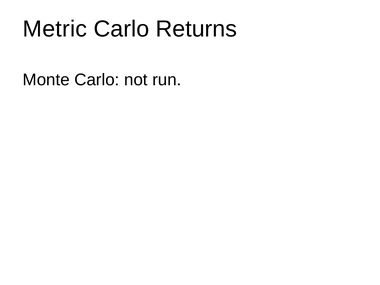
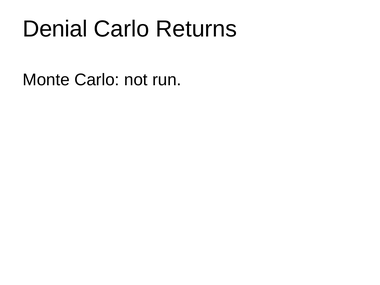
Metric: Metric -> Denial (55, 29)
